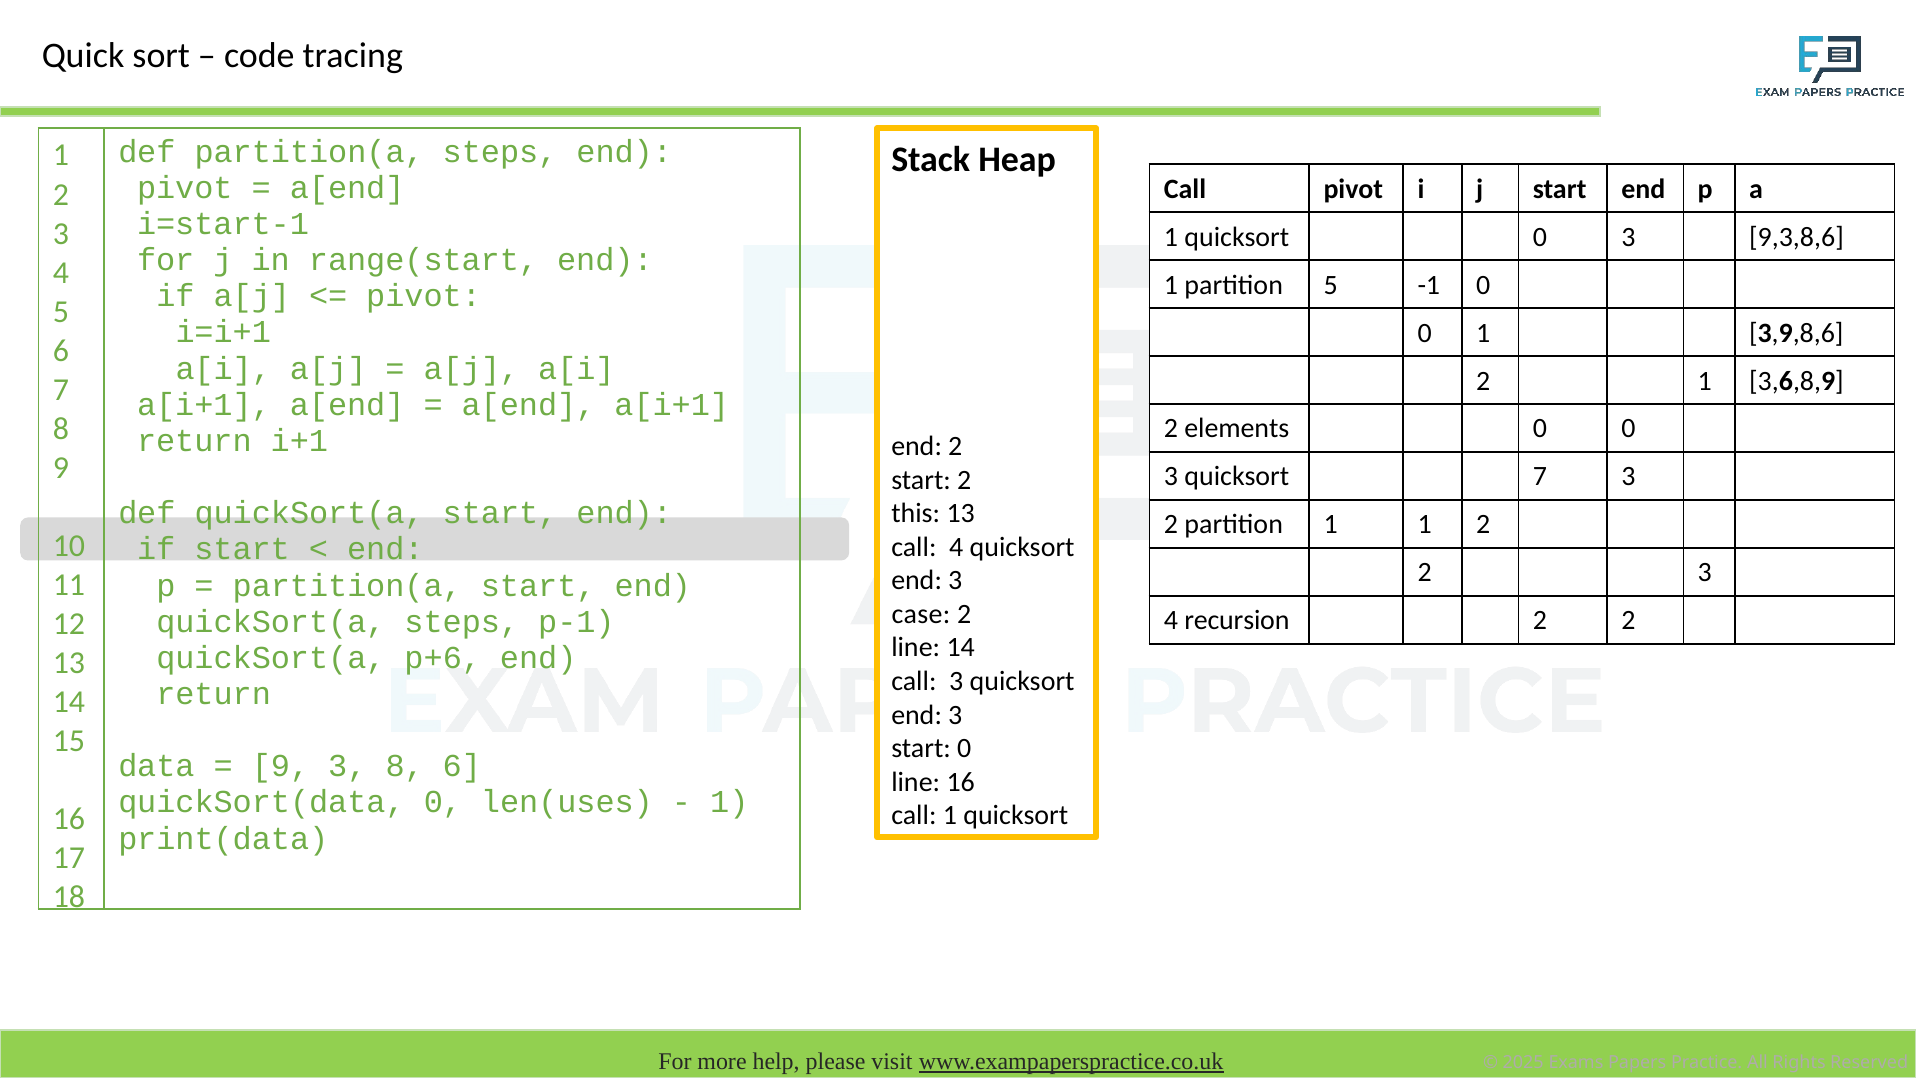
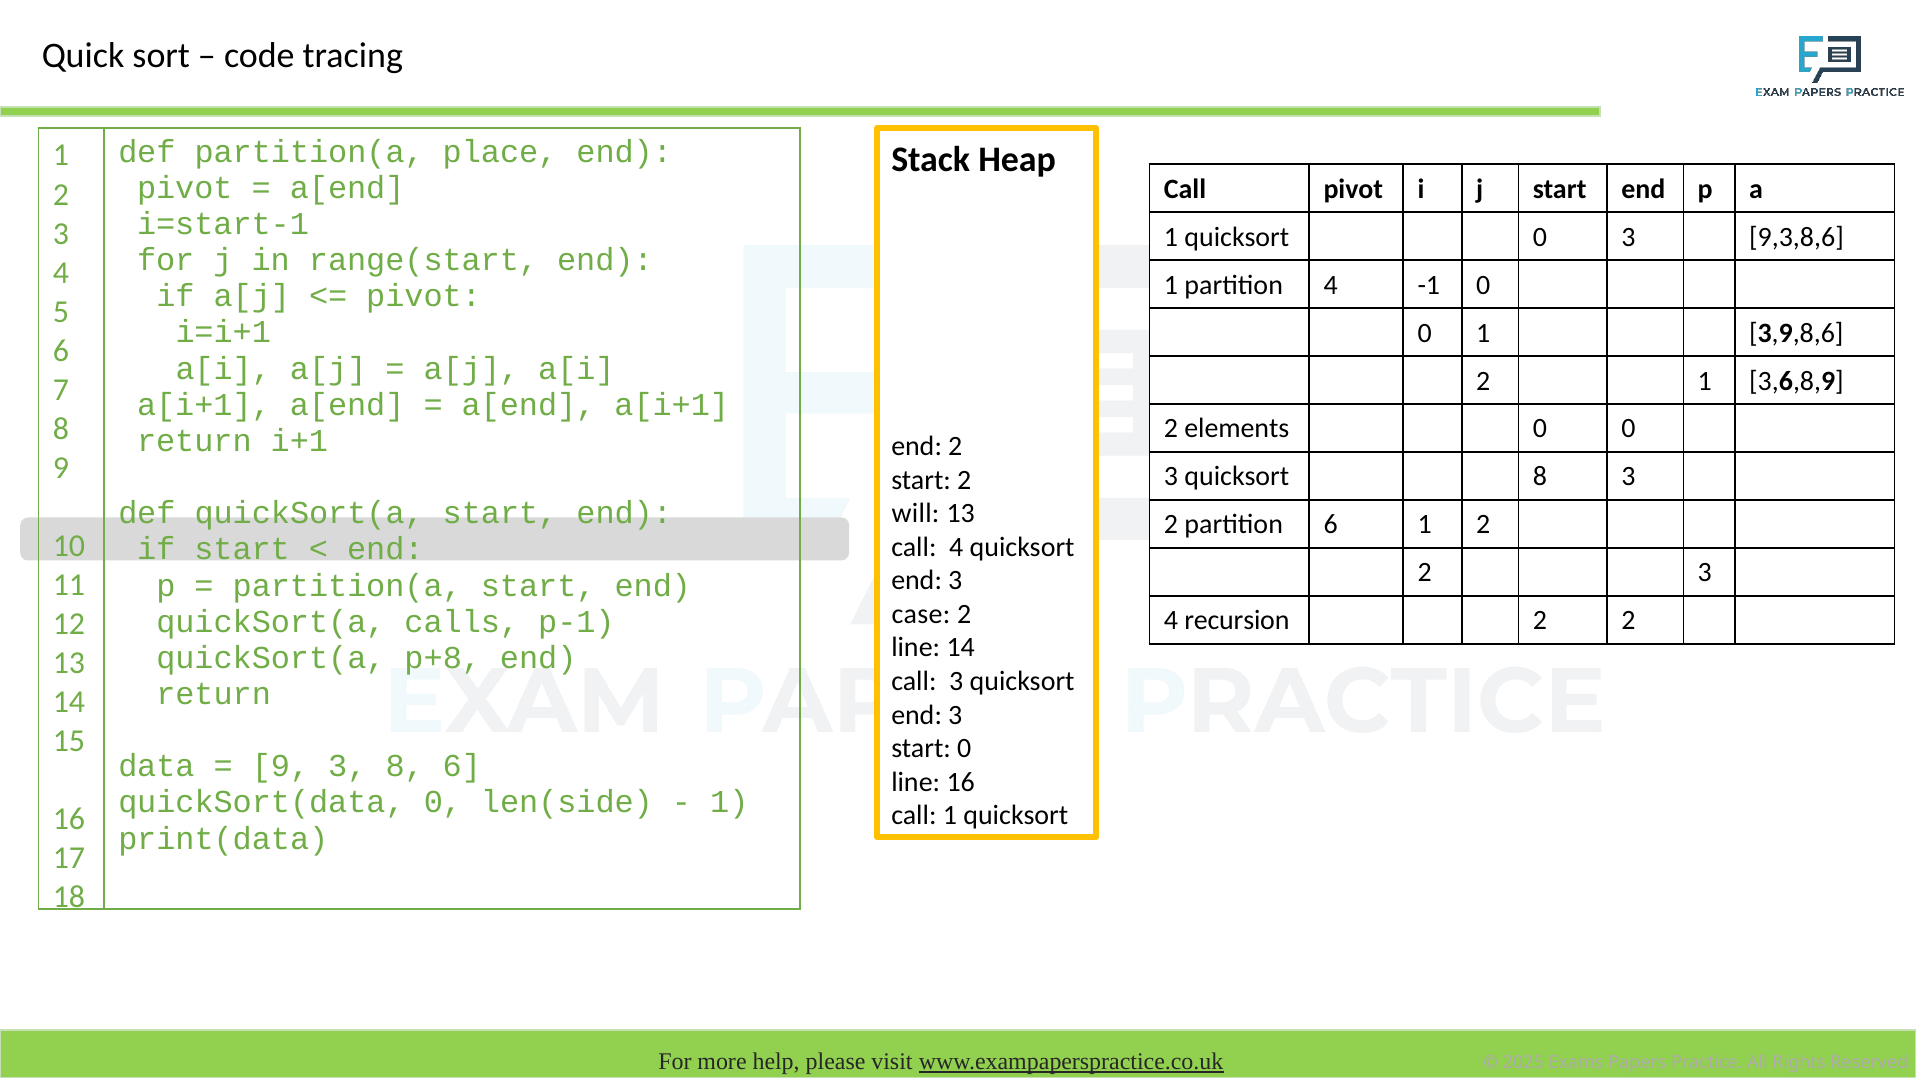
partition(a steps: steps -> place (500, 152)
partition 5: 5 -> 4 (1331, 285)
quicksort 7: 7 -> 8 (1540, 477)
this: this -> will (916, 513)
partition 1: 1 -> 6 (1331, 525)
quickSort(a steps: steps -> calls (462, 622)
p+6: p+6 -> p+8 (443, 658)
len(uses: len(uses -> len(side (567, 802)
